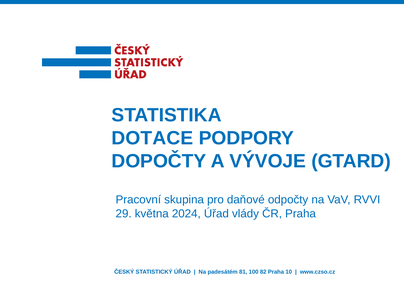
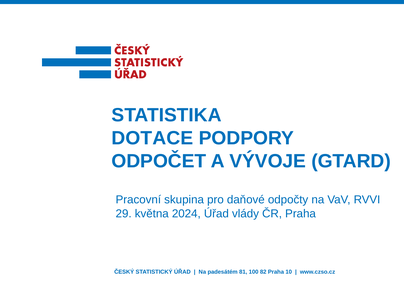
DOPOČTY: DOPOČTY -> ODPOČET (159, 161)
